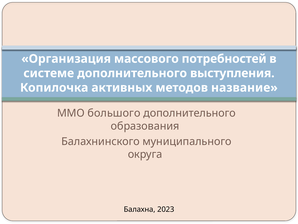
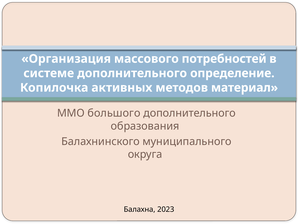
выступления: выступления -> определение (232, 73)
название: название -> материал (245, 88)
